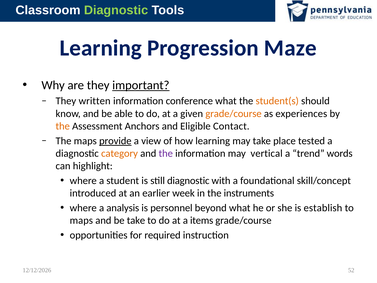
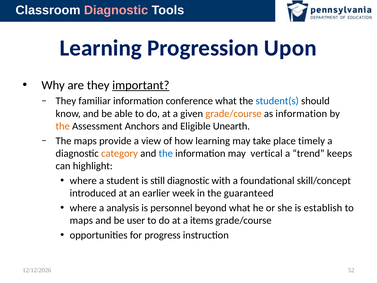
Diagnostic colour: light green -> pink (116, 10)
Maze: Maze -> Upon (290, 48)
written: written -> familiar (95, 101)
student(s colour: orange -> blue (277, 101)
as experiences: experiences -> information (301, 113)
Contact: Contact -> Unearth (231, 126)
provide underline: present -> none (115, 141)
tested: tested -> timely (312, 141)
the colour: purple -> blue (166, 153)
words: words -> keeps (340, 153)
instruments: instruments -> guaranteed (249, 193)
be take: take -> user (136, 220)
required: required -> progress (163, 235)
